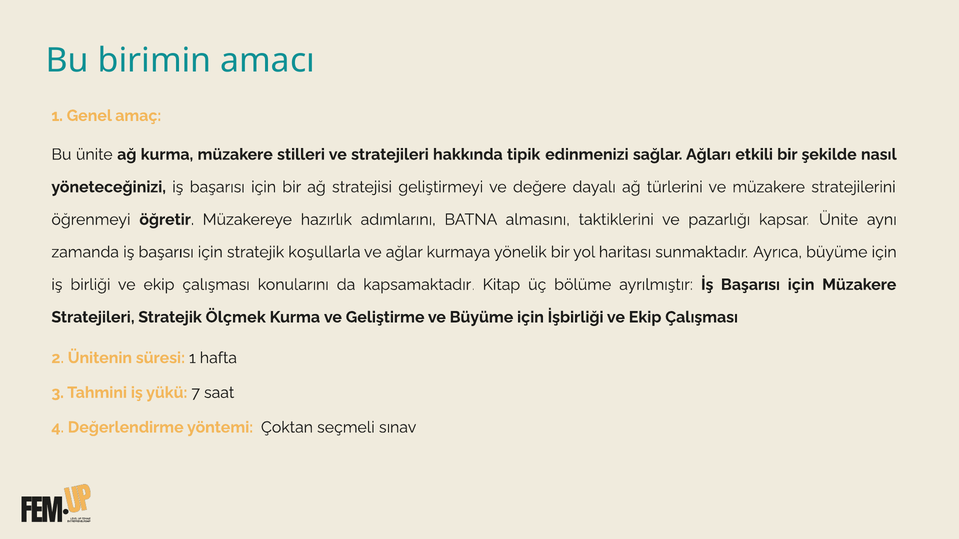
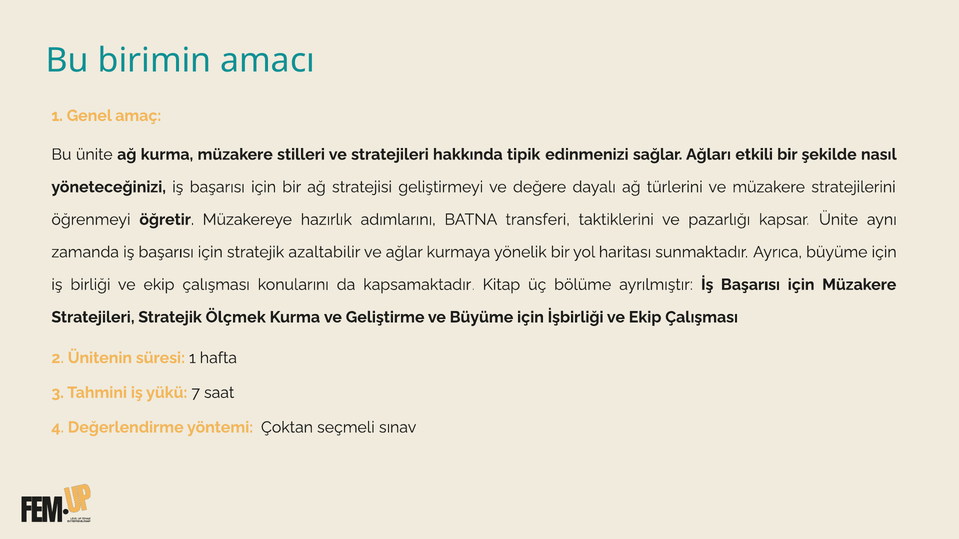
almasını: almasını -> transferi (538, 220)
koşullarla: koşullarla -> azaltabilir (324, 252)
